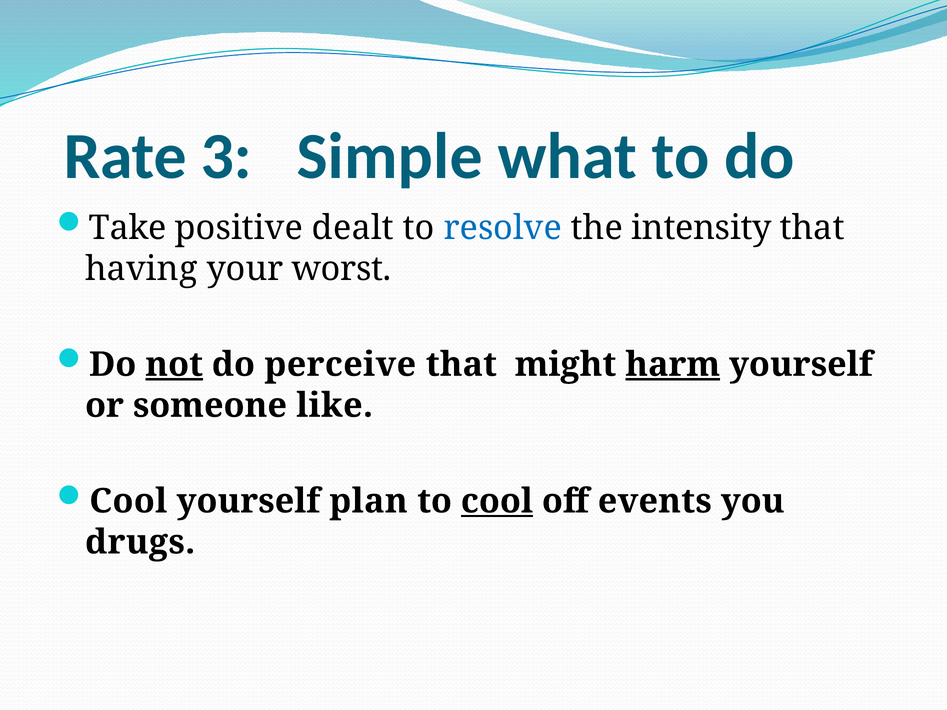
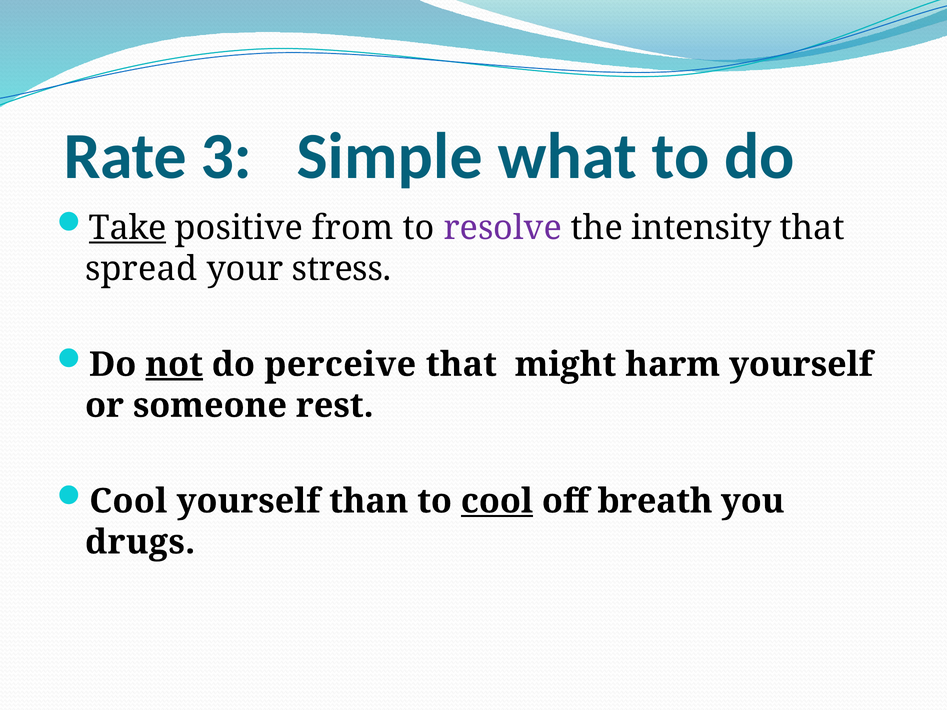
Take underline: none -> present (128, 228)
dealt: dealt -> from (353, 228)
resolve colour: blue -> purple (503, 228)
having: having -> spread (141, 269)
worst: worst -> stress (342, 269)
harm underline: present -> none (673, 365)
like: like -> rest (335, 406)
plan: plan -> than (369, 501)
events: events -> breath (655, 501)
